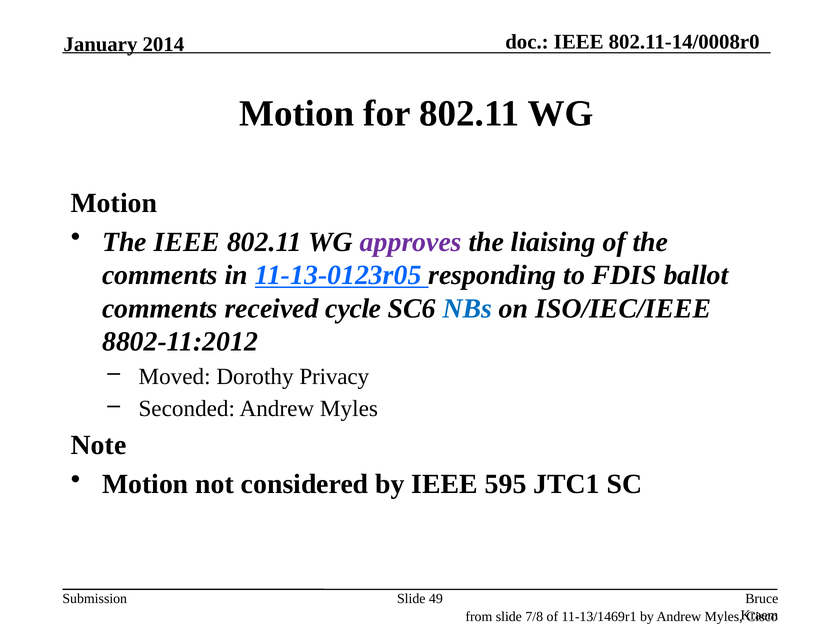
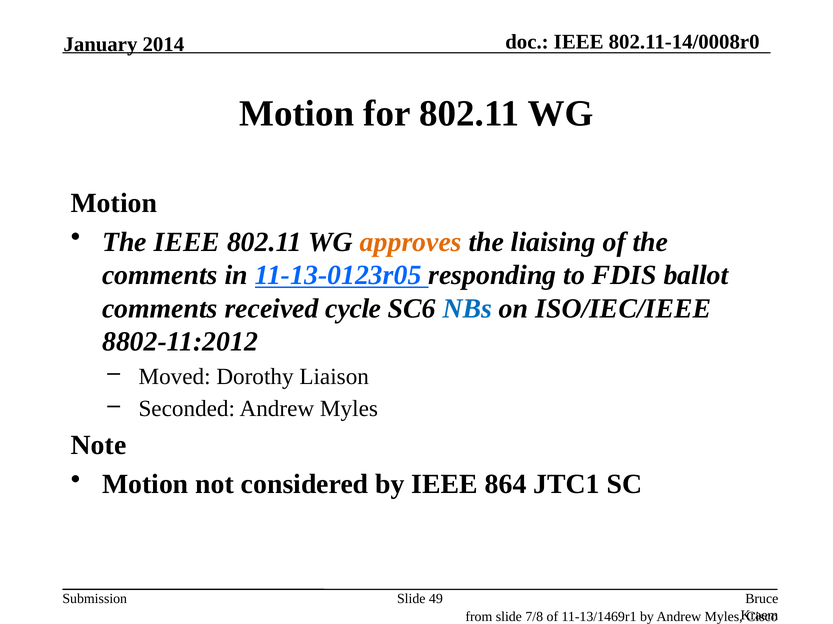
approves colour: purple -> orange (411, 242)
Privacy: Privacy -> Liaison (334, 377)
595: 595 -> 864 (506, 485)
